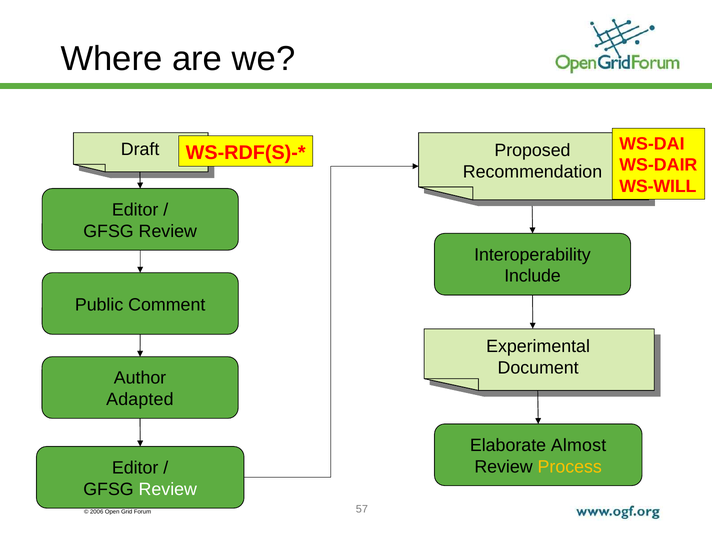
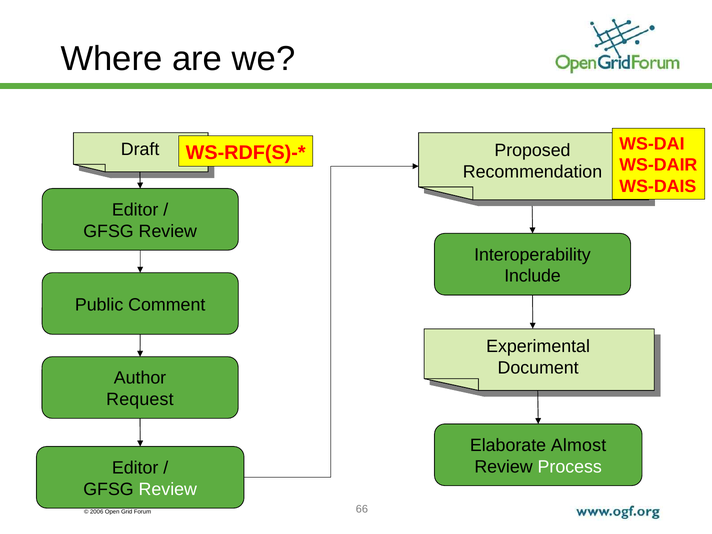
WS-WILL: WS-WILL -> WS-DAIS (658, 186)
Adapted: Adapted -> Request (140, 399)
Process colour: yellow -> white (570, 467)
57: 57 -> 66 (362, 509)
